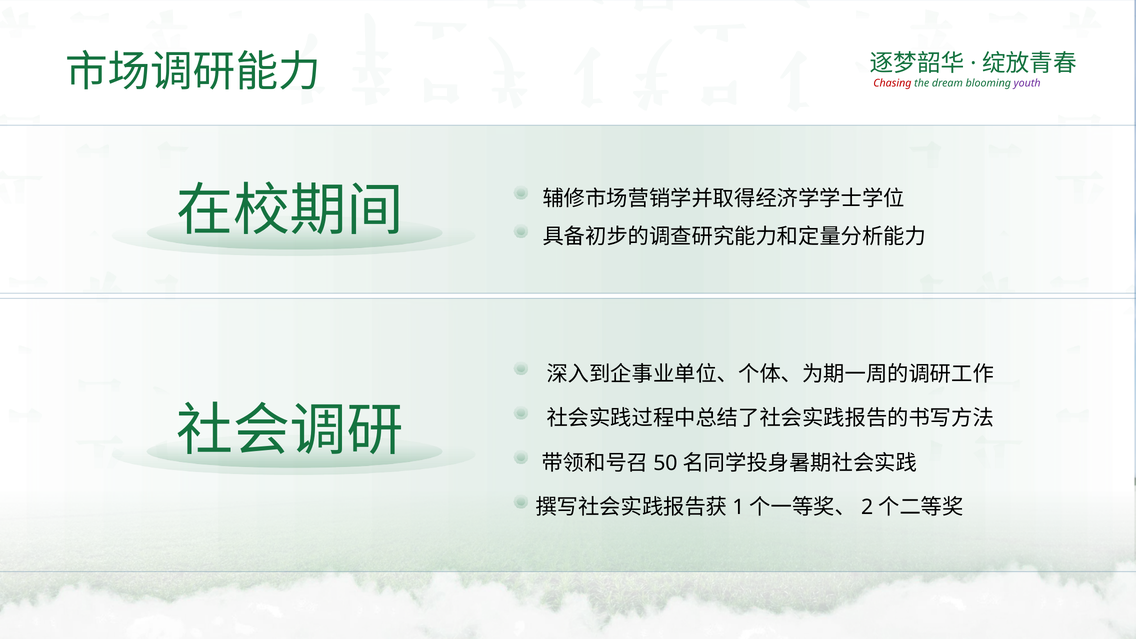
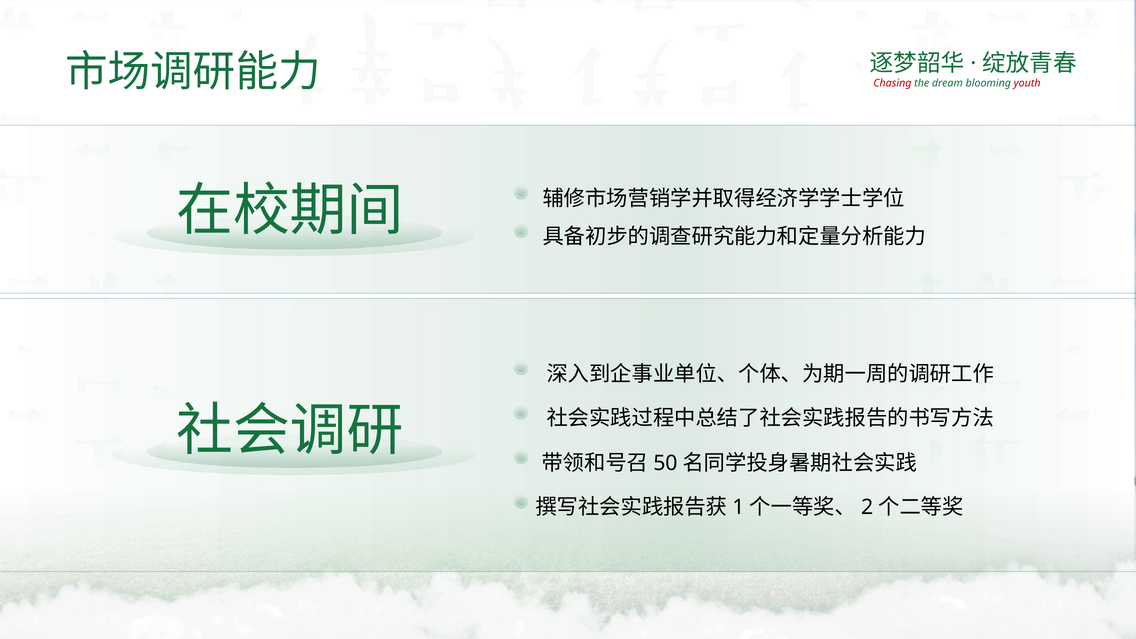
youth colour: purple -> red (1027, 83)
